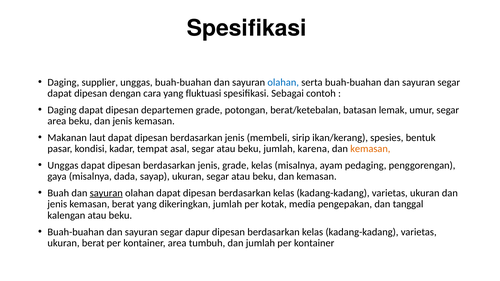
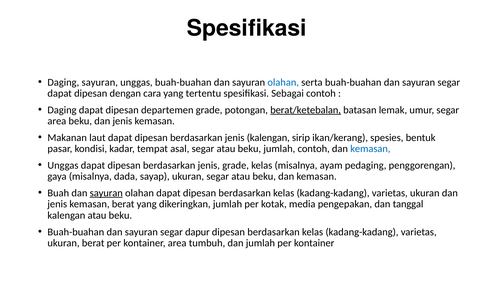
Daging supplier: supplier -> sayuran (100, 82)
fluktuasi: fluktuasi -> tertentu (203, 94)
berat/ketebalan underline: none -> present (306, 110)
jenis membeli: membeli -> kalengan (268, 138)
jumlah karena: karena -> contoh (314, 149)
kemasan colour: orange -> blue (370, 149)
